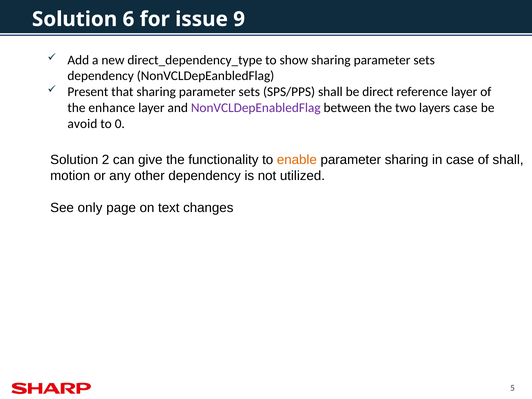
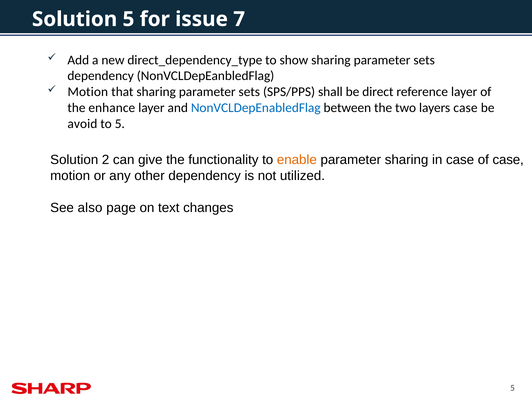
Solution 6: 6 -> 5 (128, 19)
9: 9 -> 7 (239, 19)
Present: Present -> Motion (88, 92)
NonVCLDepEnabledFlag colour: purple -> blue (256, 108)
to 0: 0 -> 5 (120, 124)
of shall: shall -> case (508, 160)
only: only -> also (90, 208)
